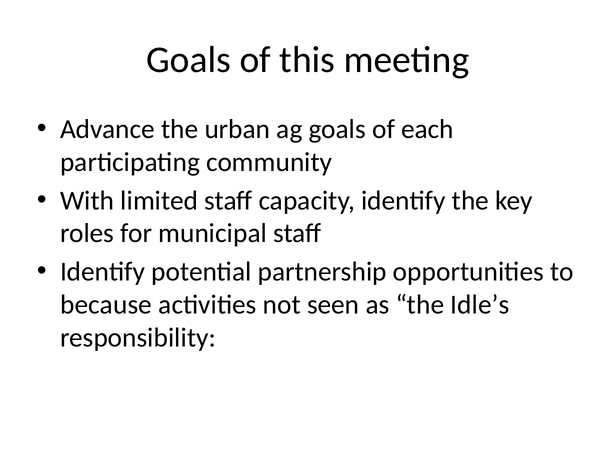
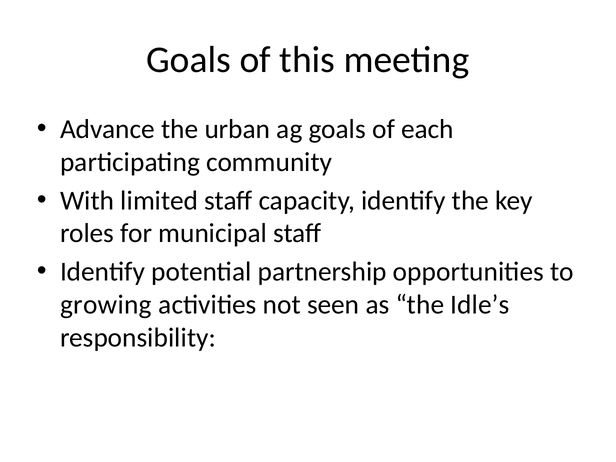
because: because -> growing (106, 305)
